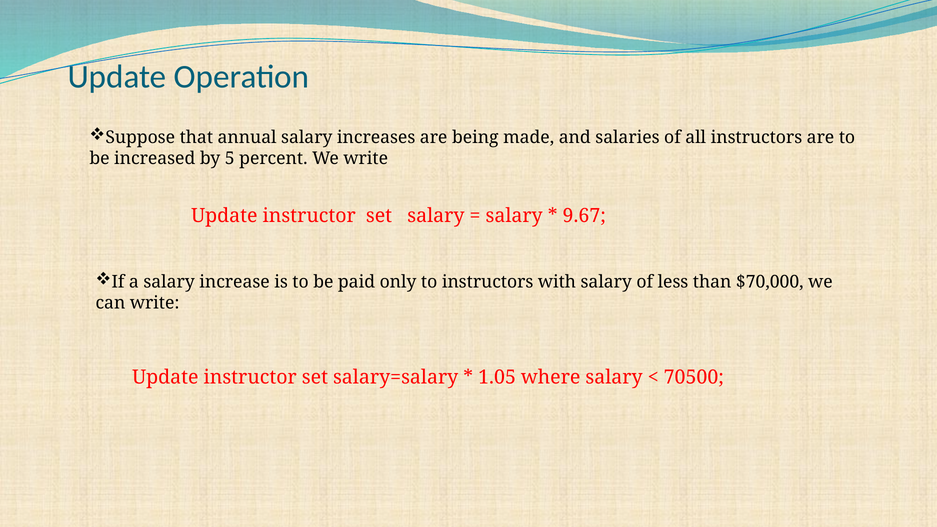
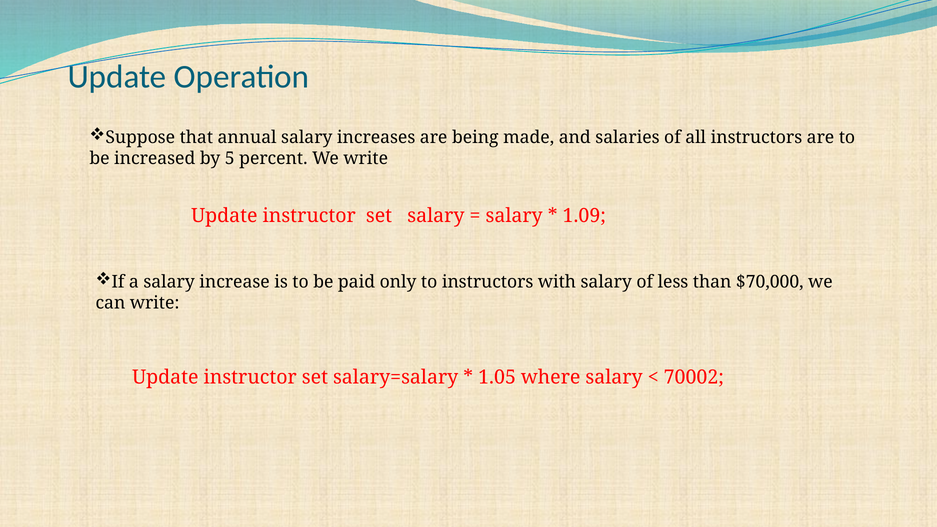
9.67: 9.67 -> 1.09 (584, 216)
70500: 70500 -> 70002 (694, 377)
